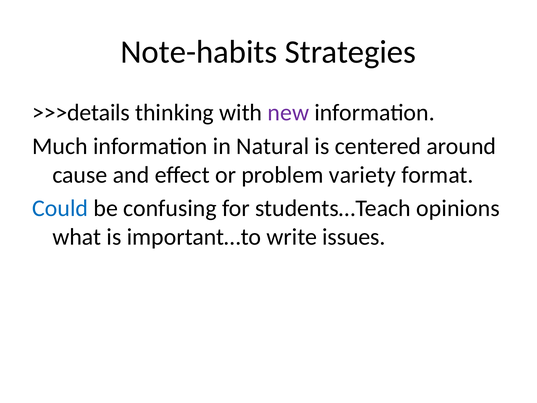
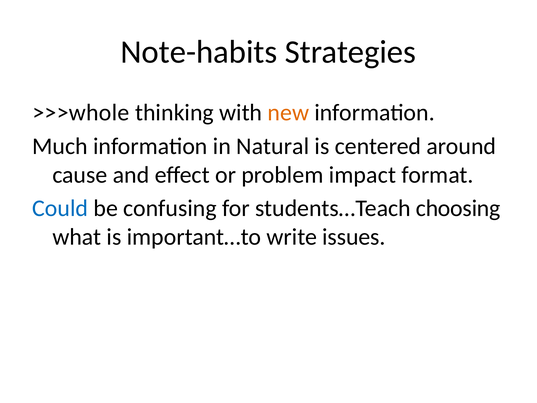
>>>details: >>>details -> >>>whole (81, 113)
new colour: purple -> orange (288, 113)
variety: variety -> impact (362, 175)
opinions: opinions -> choosing (458, 208)
